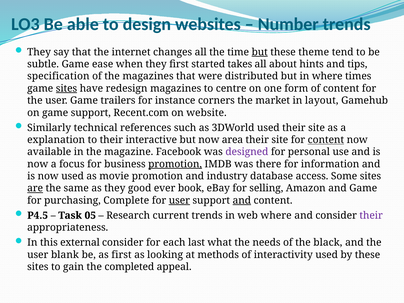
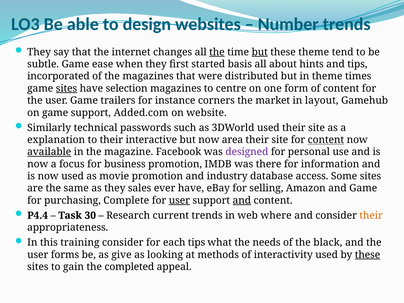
the underline: none -> present (217, 52)
takes: takes -> basis (240, 64)
specification: specification -> incorporated (58, 76)
in where: where -> theme (327, 76)
redesign: redesign -> selection (127, 88)
Recent.com: Recent.com -> Added.com (141, 113)
references: references -> passwords (146, 128)
available underline: none -> present (49, 152)
promotion underline: present -> none (175, 164)
are underline: present -> none (35, 188)
good: good -> sales (140, 188)
ever book: book -> have (191, 188)
P4.5: P4.5 -> P4.4 (38, 215)
05: 05 -> 30 (90, 215)
their colour: purple -> orange (371, 215)
external: external -> training (80, 243)
each last: last -> tips (197, 243)
blank: blank -> forms (65, 255)
as first: first -> give (121, 255)
these underline: none -> present (368, 255)
